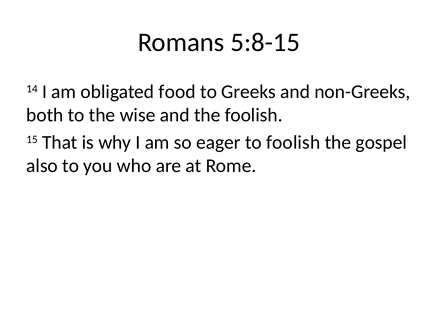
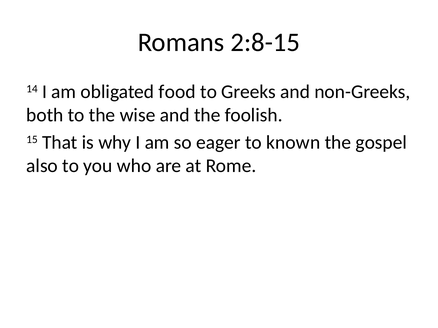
5:8-15: 5:8-15 -> 2:8-15 (265, 42)
to foolish: foolish -> known (293, 143)
